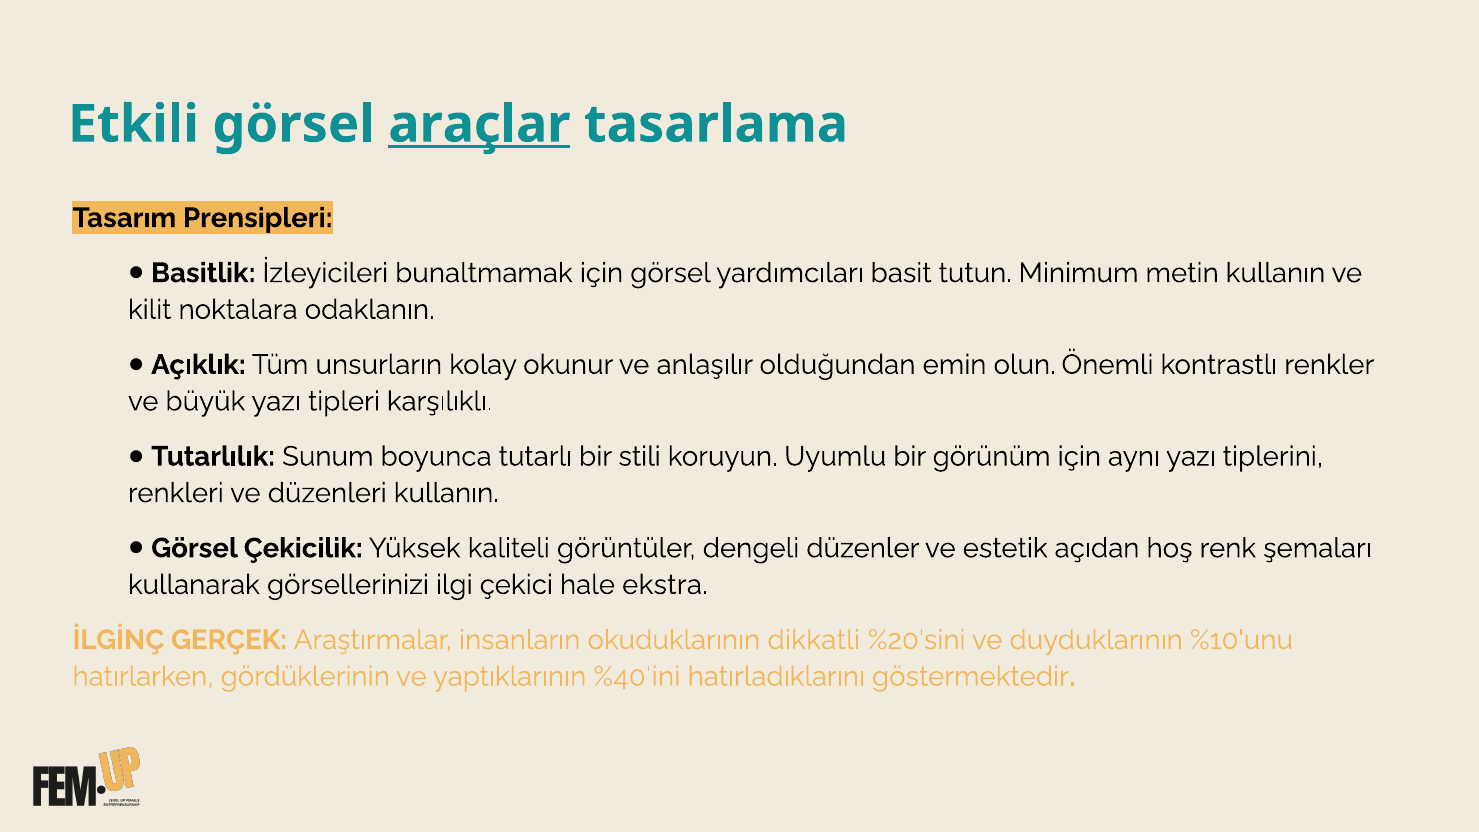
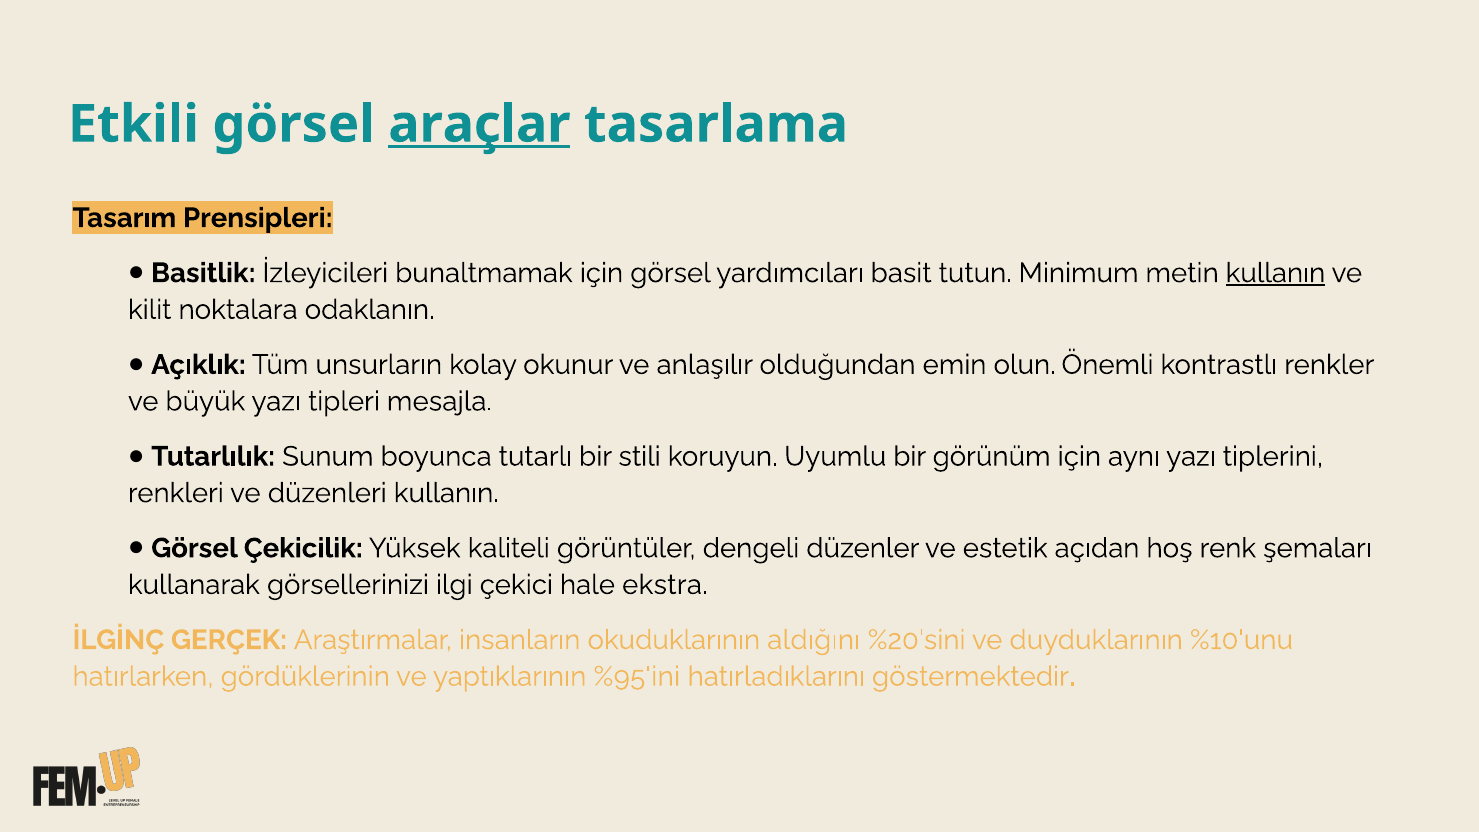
kullanın underline: none -> present (1275, 273)
karşılıklı: karşılıklı -> mesajla (439, 401)
dikkatli: dikkatli -> aldığını (814, 640)
%40'ini: %40'ini -> %95'ini (637, 676)
